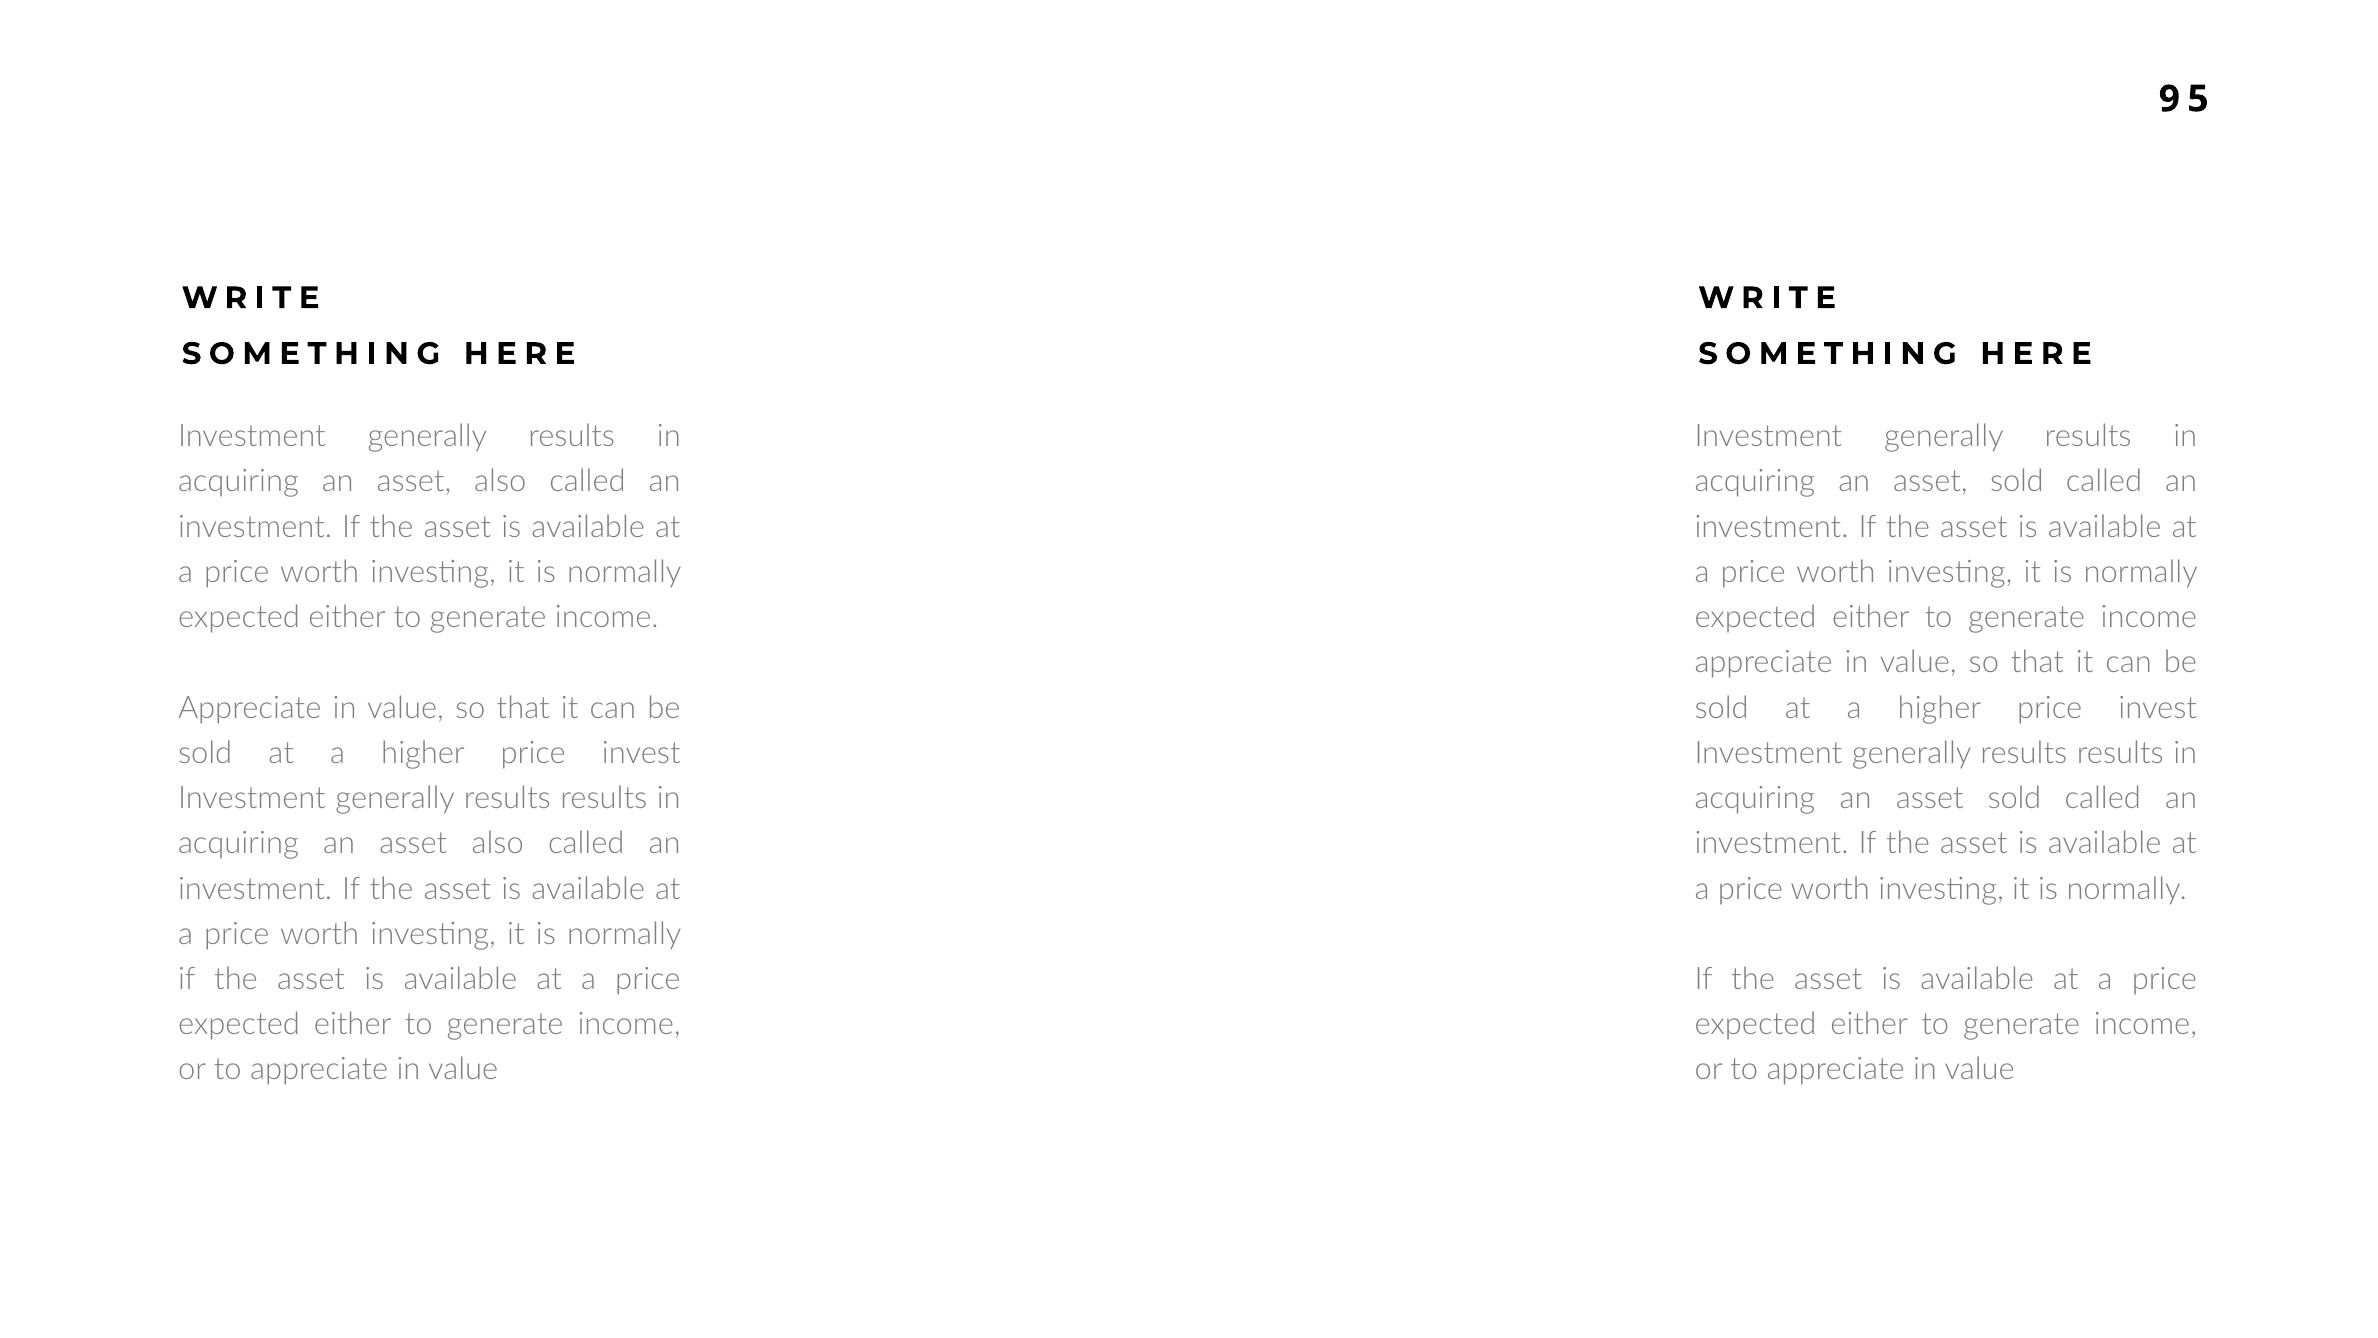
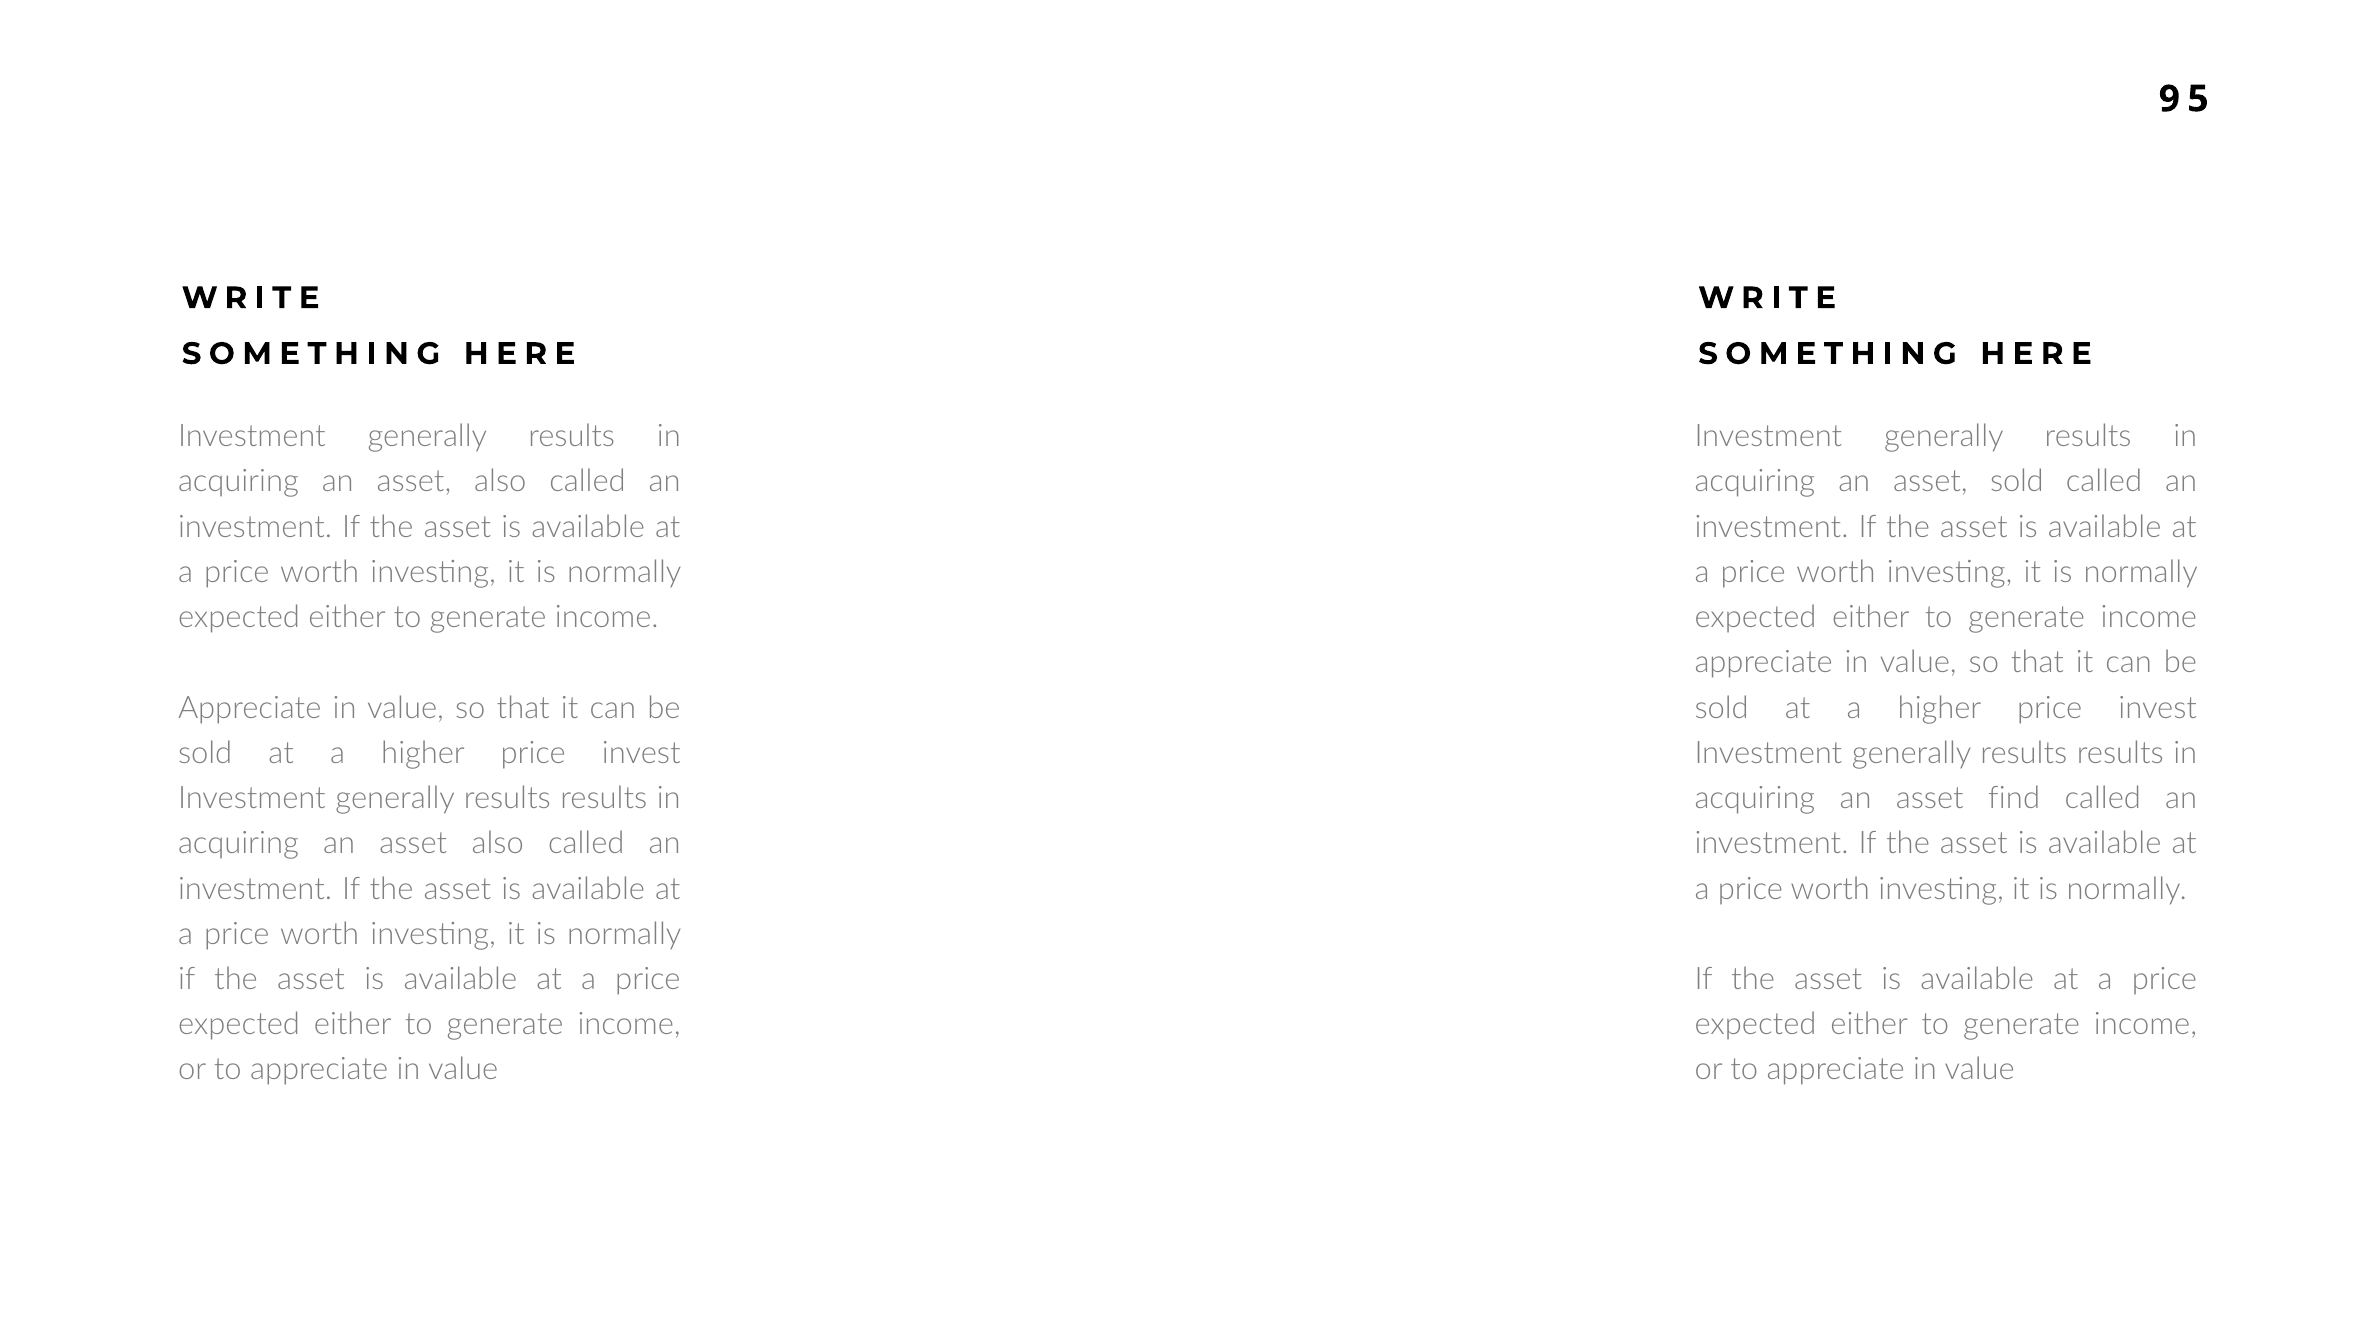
sold: sold -> find (2014, 798)
